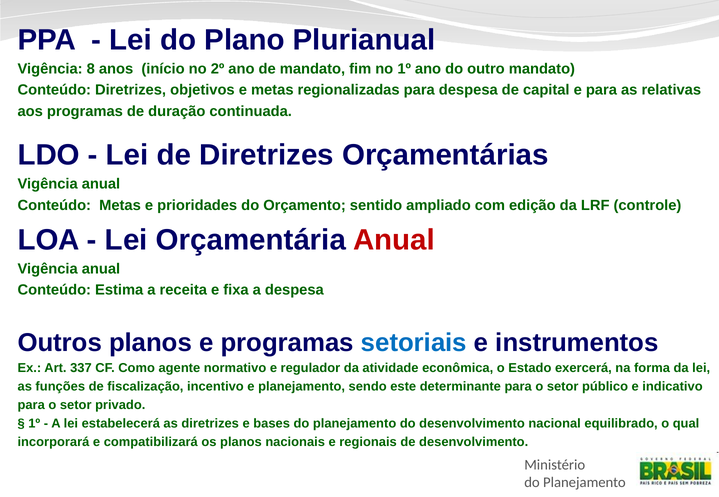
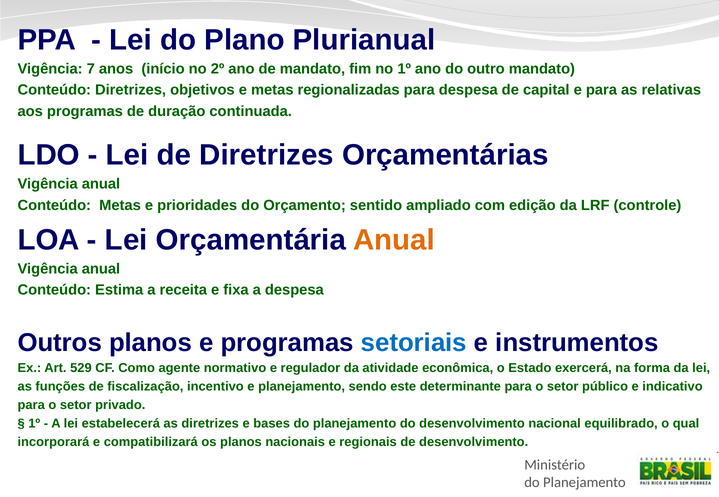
8: 8 -> 7 (91, 69)
Anual colour: red -> orange (394, 240)
337: 337 -> 529 (81, 369)
